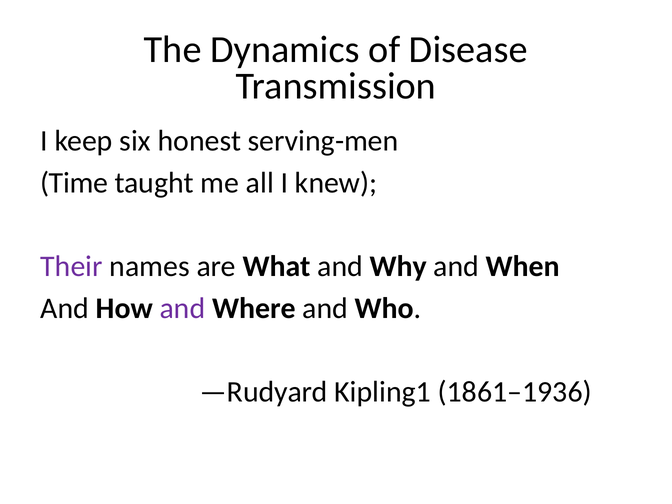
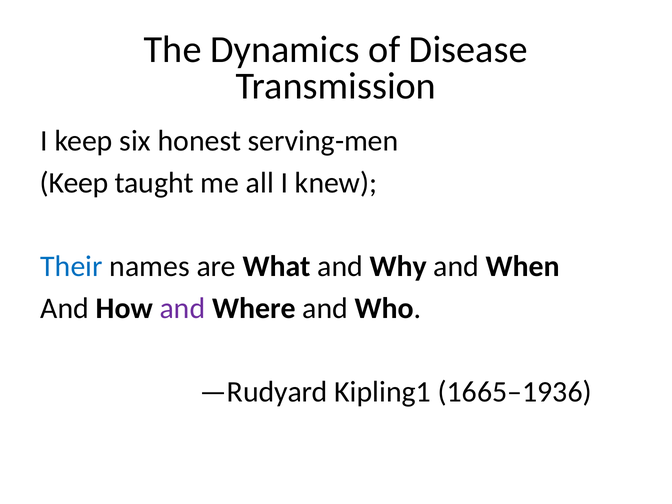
Time: Time -> Keep (74, 183)
Their colour: purple -> blue (71, 267)
1861–1936: 1861–1936 -> 1665–1936 (515, 392)
